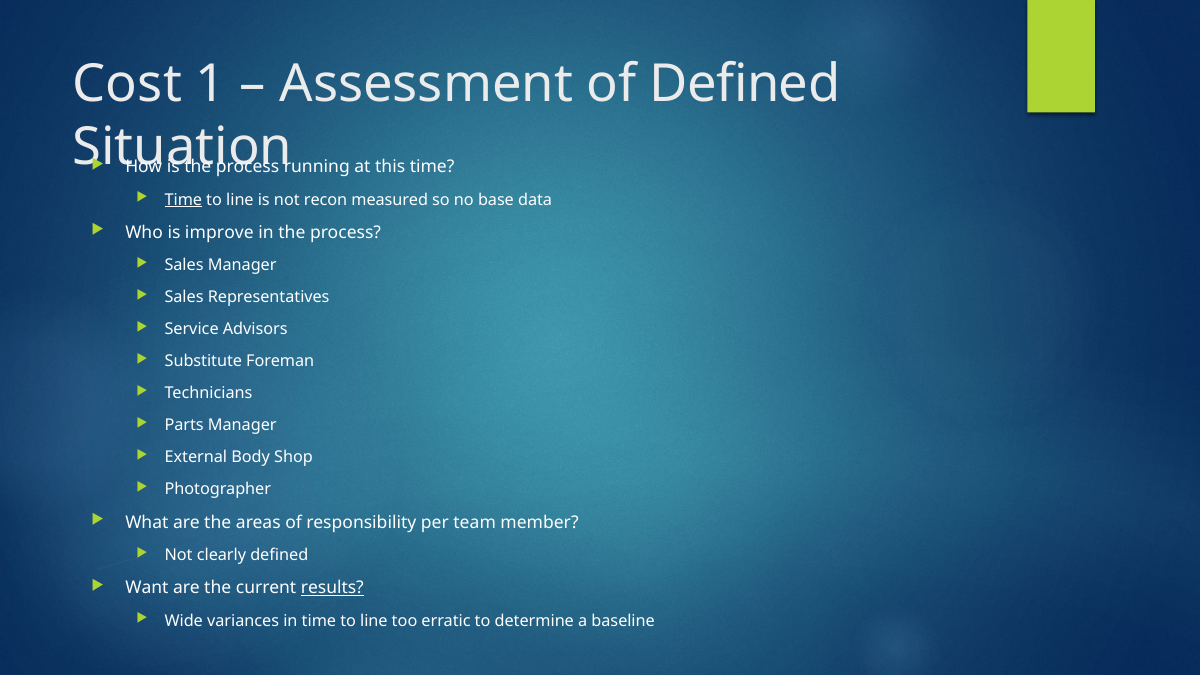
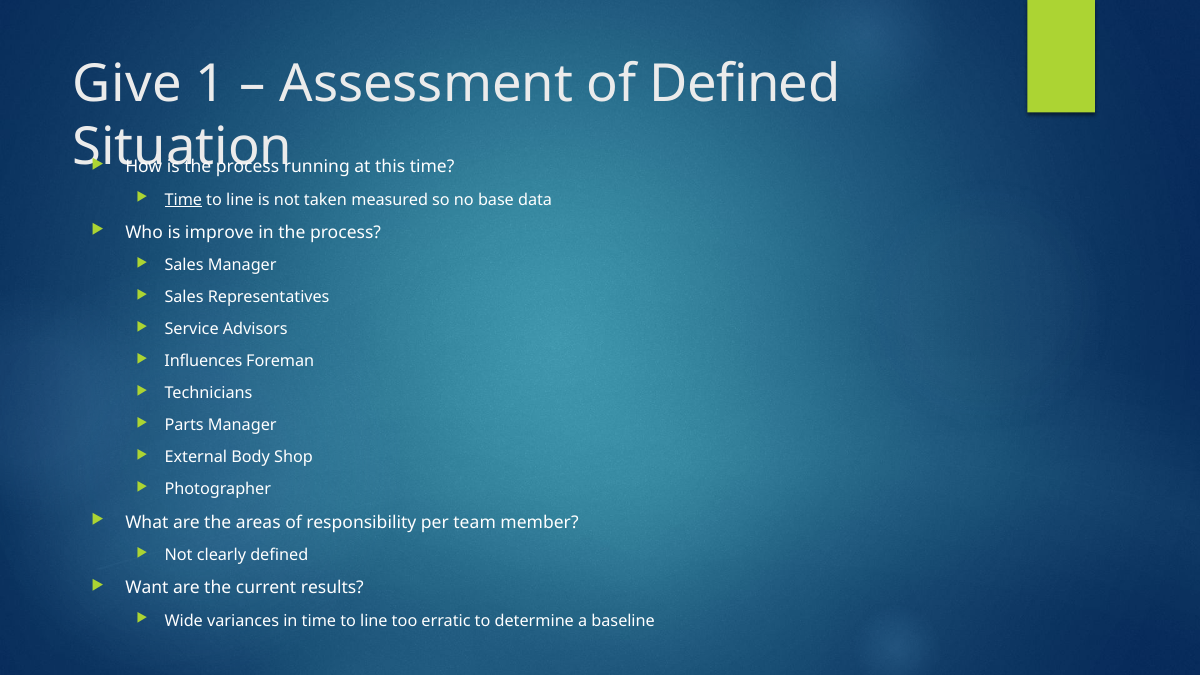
Cost: Cost -> Give (127, 84)
recon: recon -> taken (325, 200)
Substitute: Substitute -> Influences (203, 361)
results underline: present -> none (332, 588)
